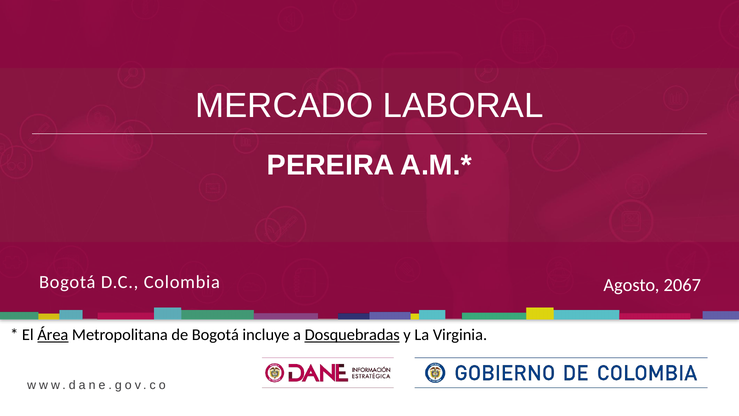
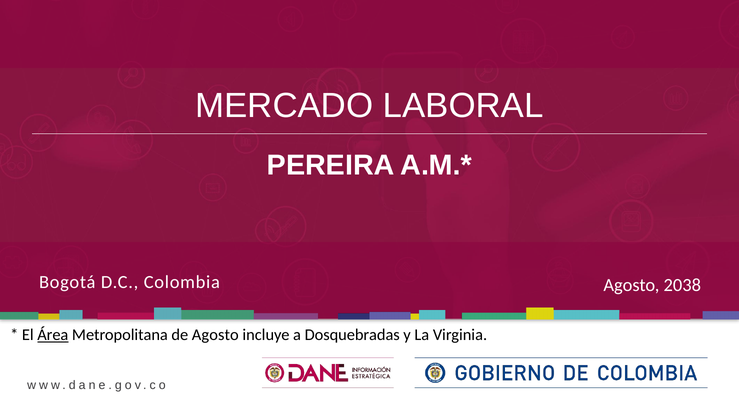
2067: 2067 -> 2038 (682, 285)
de Bogotá: Bogotá -> Agosto (215, 335)
Dosquebradas underline: present -> none (352, 335)
